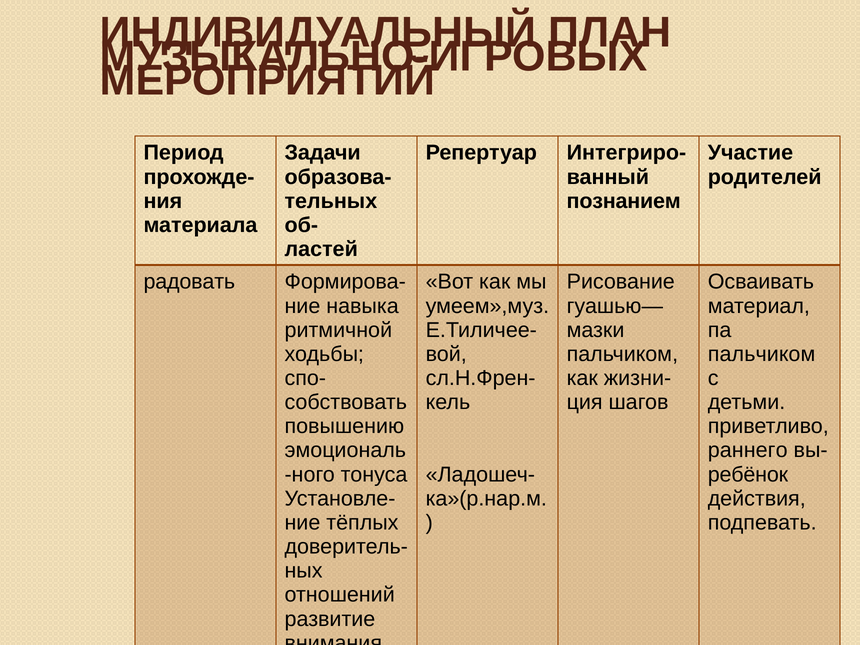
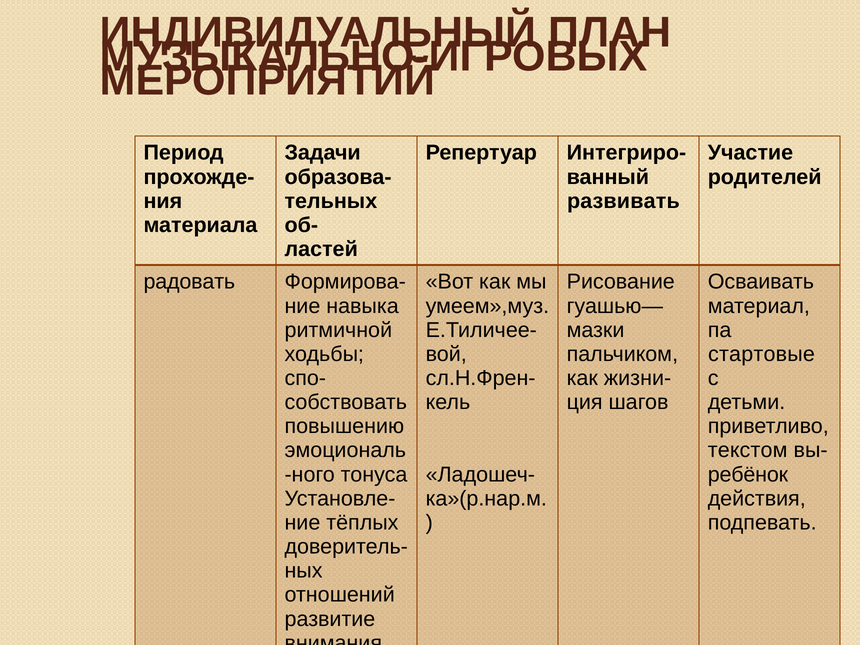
познанием: познанием -> развивать (623, 201)
пальчиком: пальчиком -> стартовые (762, 354)
раннего: раннего -> текстом (748, 450)
